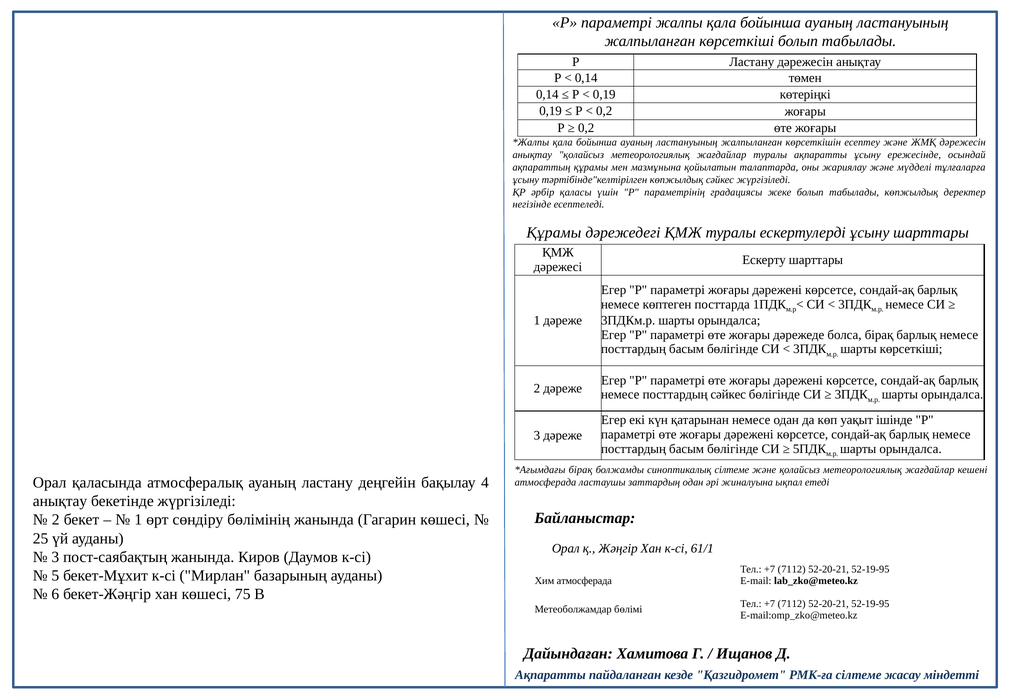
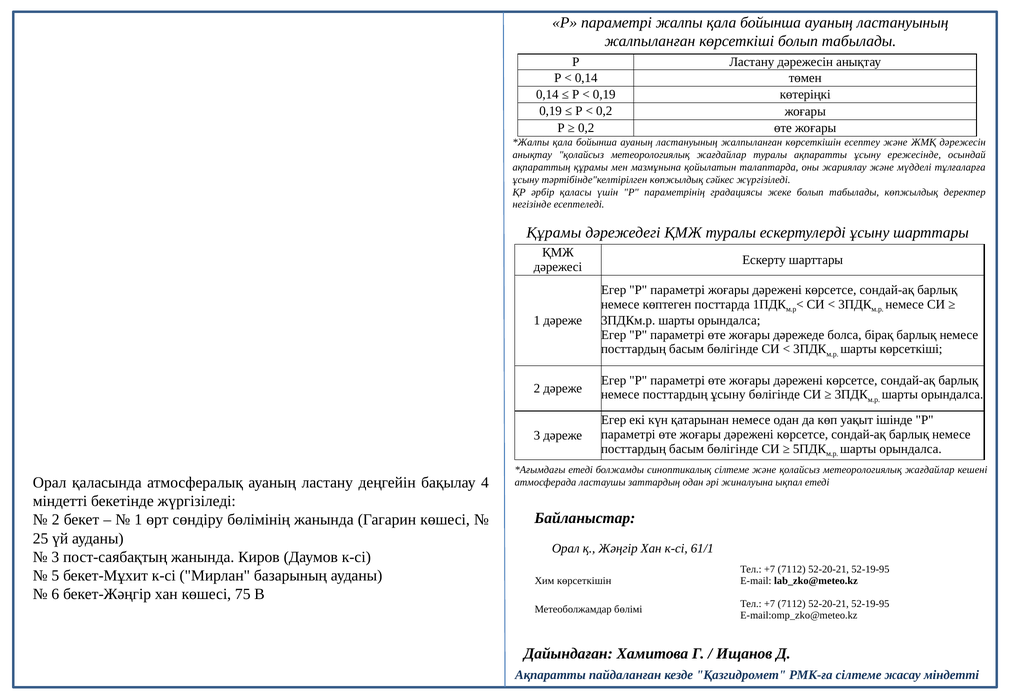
посттардың сәйкес: сәйкес -> ұсыну (728, 395)
бірақ: бірақ -> етеді (581, 470)
анықтау: анықтау -> міндетті (60, 501)
Хим атмосферада: атмосферада -> көрсеткішін (584, 581)
